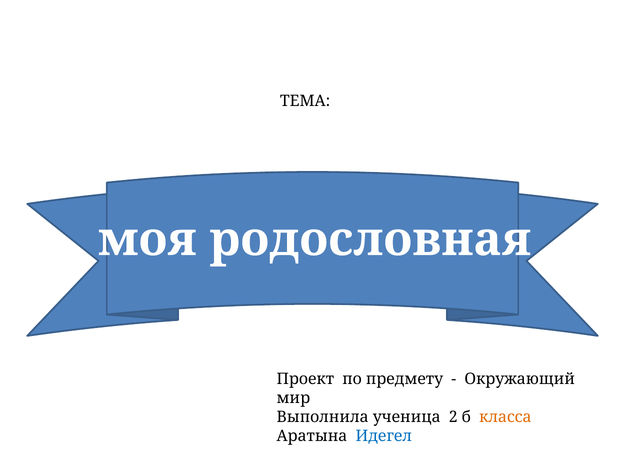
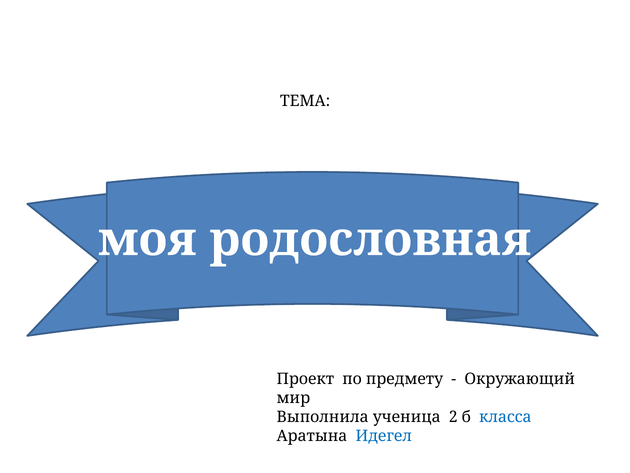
класса colour: orange -> blue (505, 417)
